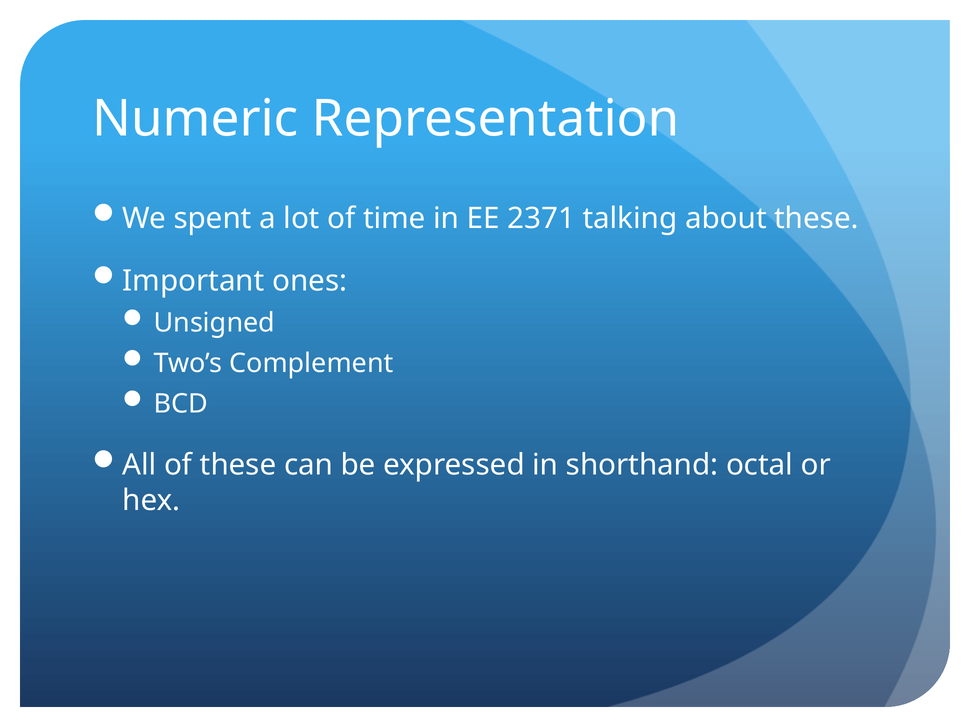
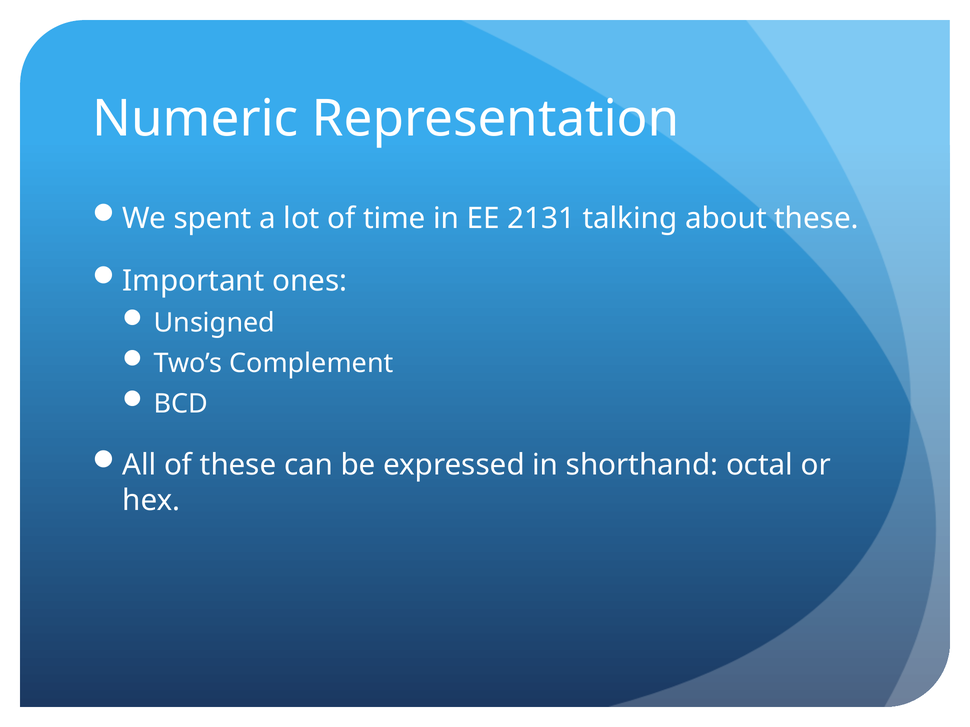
2371: 2371 -> 2131 (541, 219)
